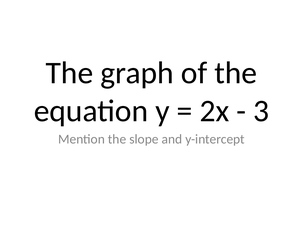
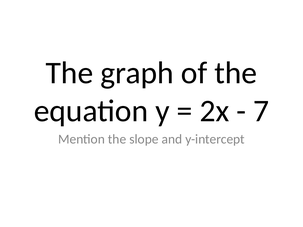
3: 3 -> 7 (261, 111)
